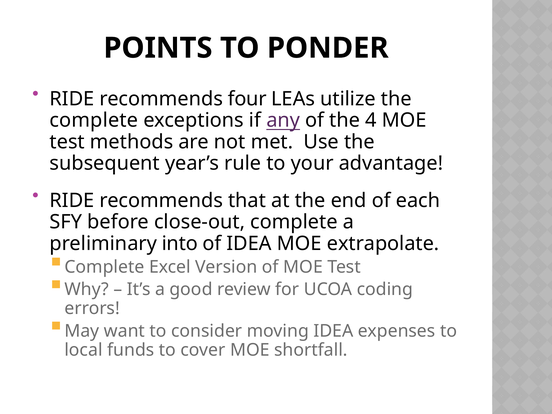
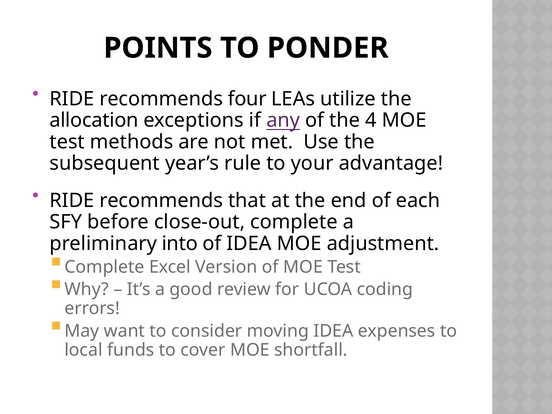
complete: complete -> allocation (94, 120)
extrapolate: extrapolate -> adjustment (383, 244)
